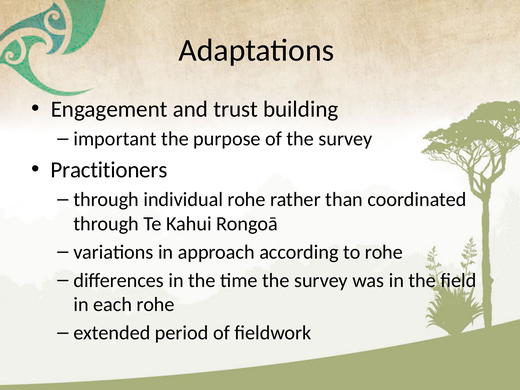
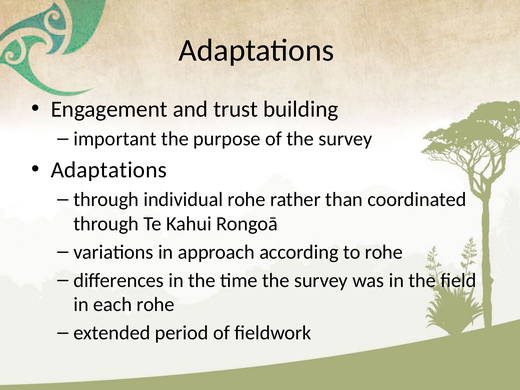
Practitioners: Practitioners -> Adaptations (109, 170)
